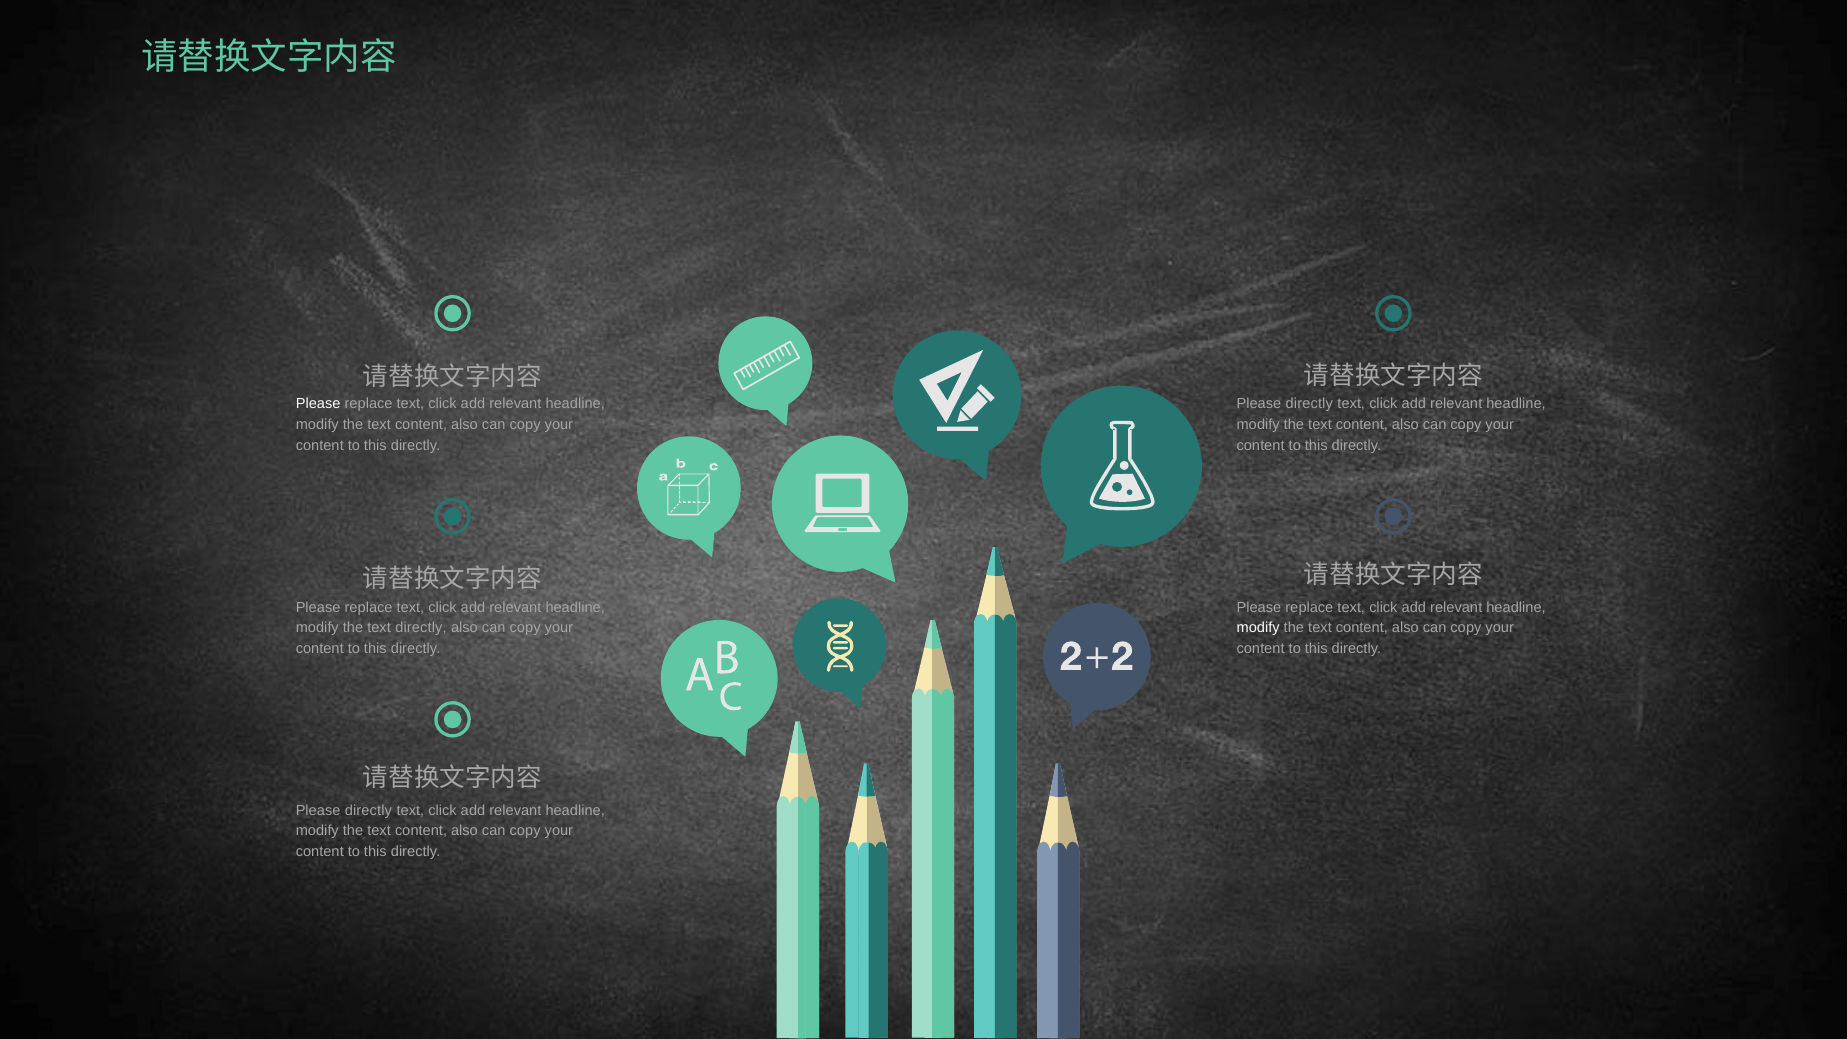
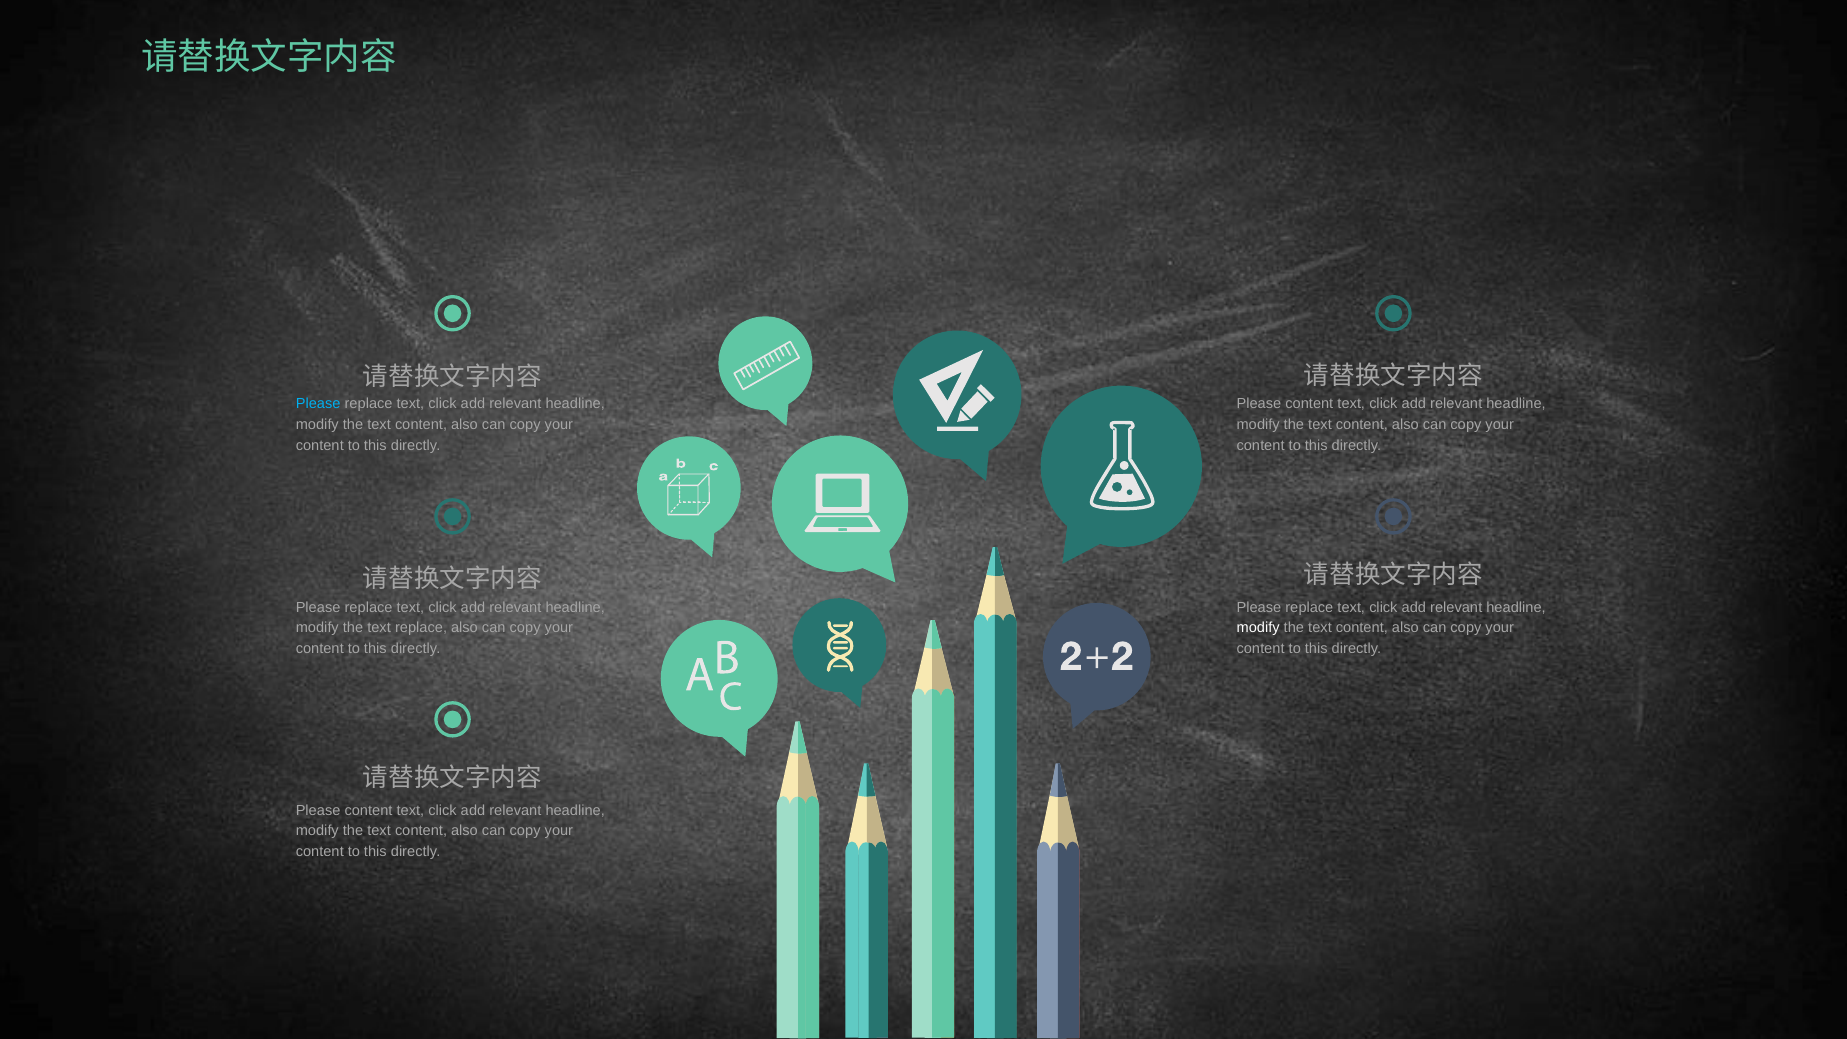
Please colour: white -> light blue (318, 404)
directly: directly -> content (1309, 404)
text directly: directly -> replace (421, 628)
directly: directly -> content (368, 810)
